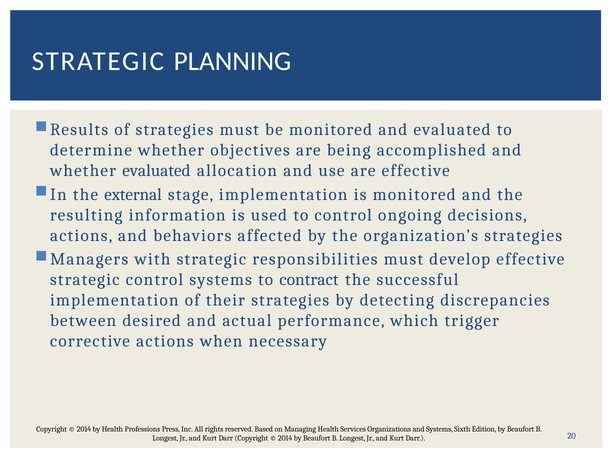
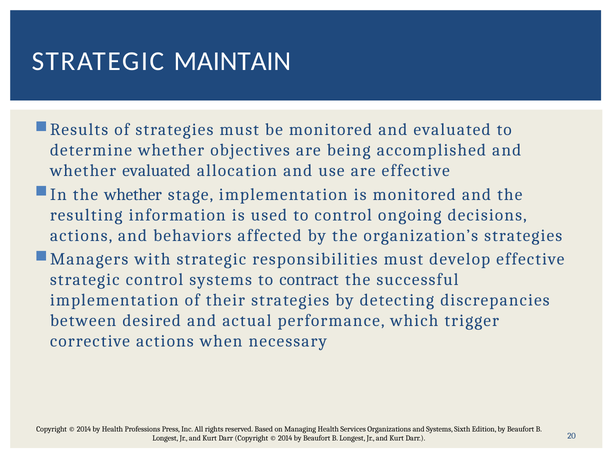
PLANNING: PLANNING -> MAINTAIN (232, 61)
the external: external -> whether (133, 194)
